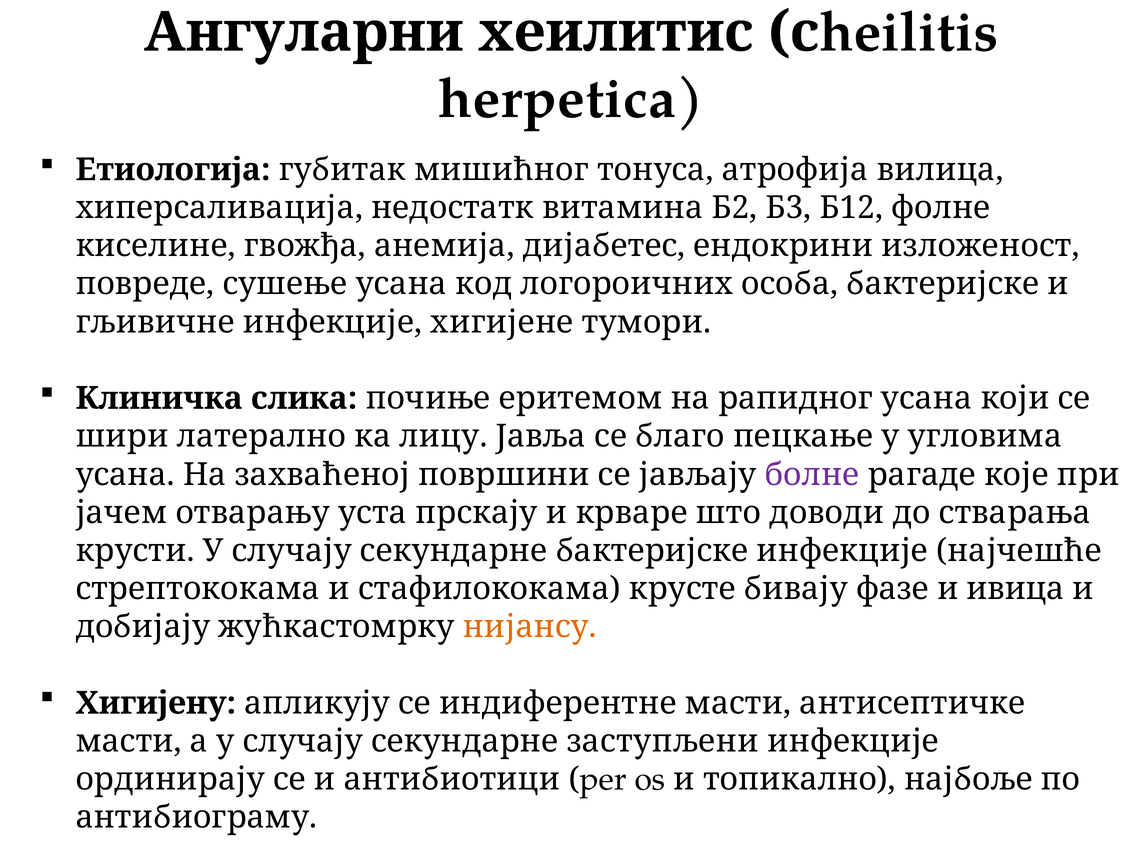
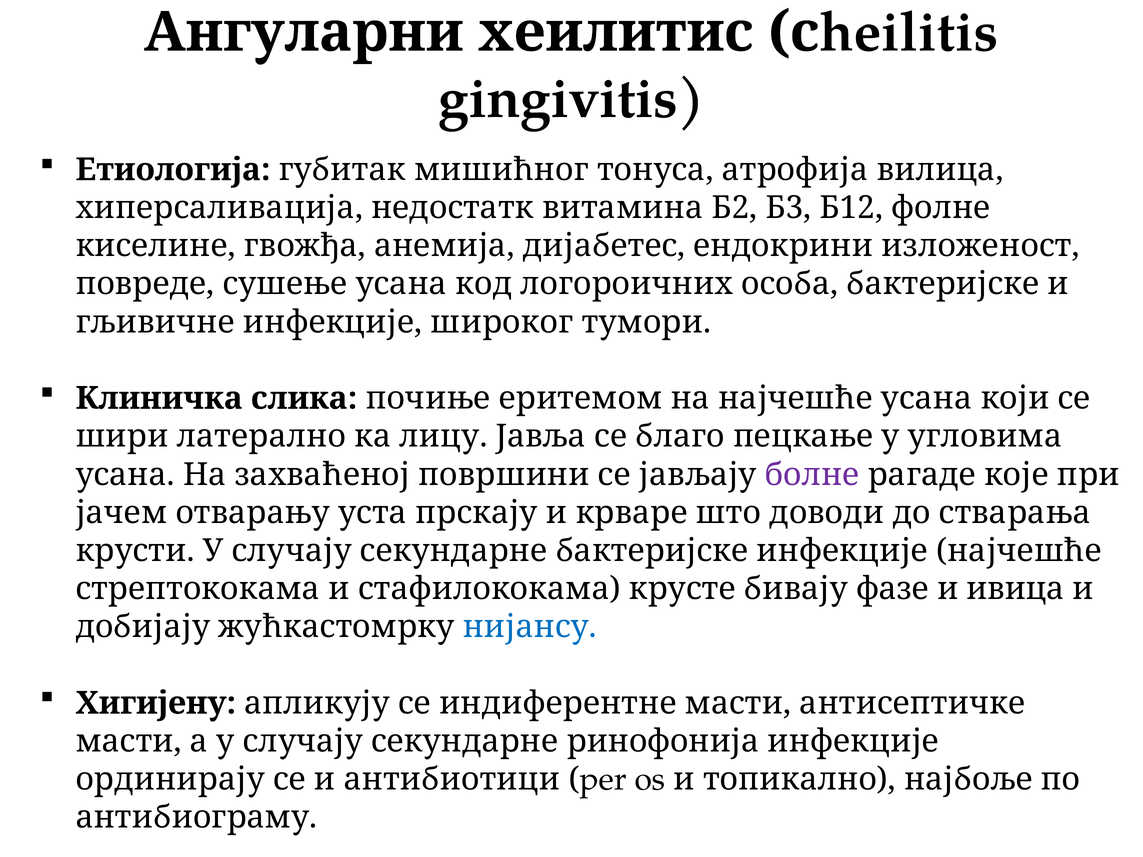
herpetica: herpetica -> gingivitis (572, 99)
хигијене: хигијене -> широког (502, 322)
на рапидног: рапидног -> најчешће (795, 398)
нијансу colour: orange -> blue (530, 627)
заступљени: заступљени -> ринофонија (663, 741)
